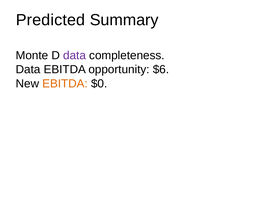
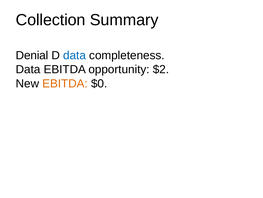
Predicted: Predicted -> Collection (51, 20)
Monte: Monte -> Denial (32, 55)
data colour: purple -> blue (75, 55)
$6: $6 -> $2 (161, 69)
